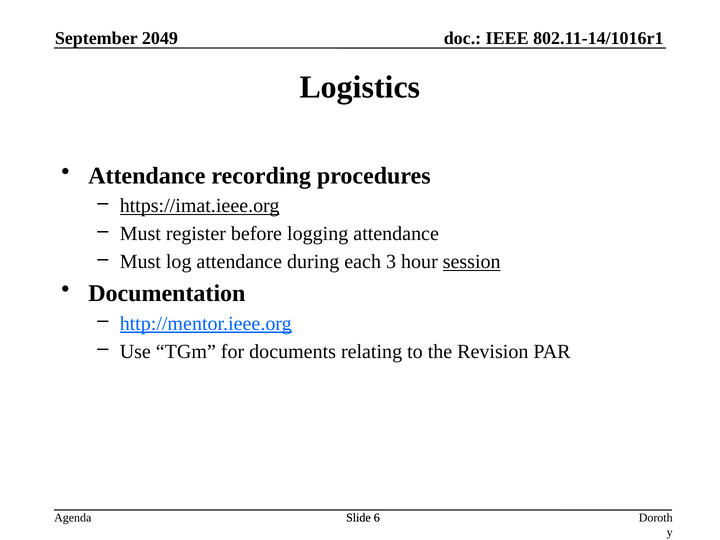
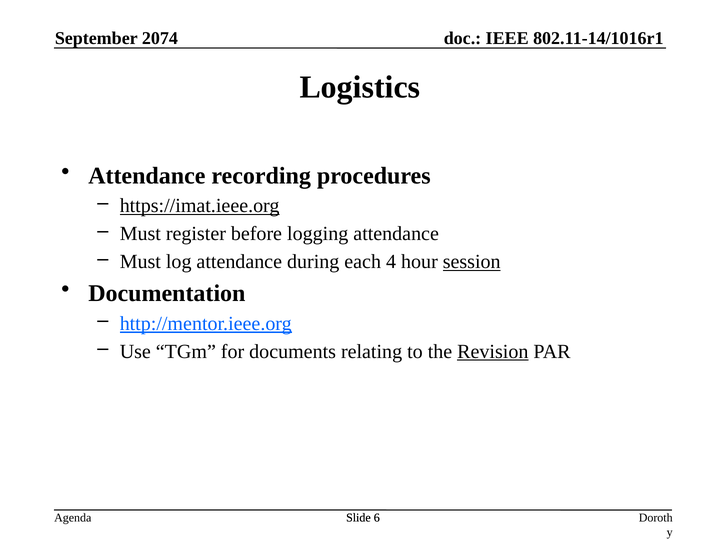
2049: 2049 -> 2074 (160, 38)
3: 3 -> 4 (391, 262)
Revision underline: none -> present (493, 351)
